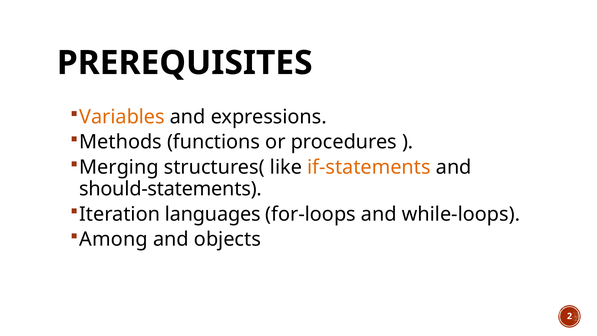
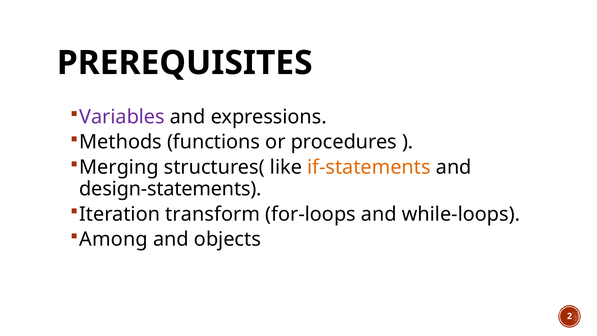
Variables colour: orange -> purple (122, 117)
should-statements: should-statements -> design-statements (170, 189)
languages: languages -> transform (213, 214)
